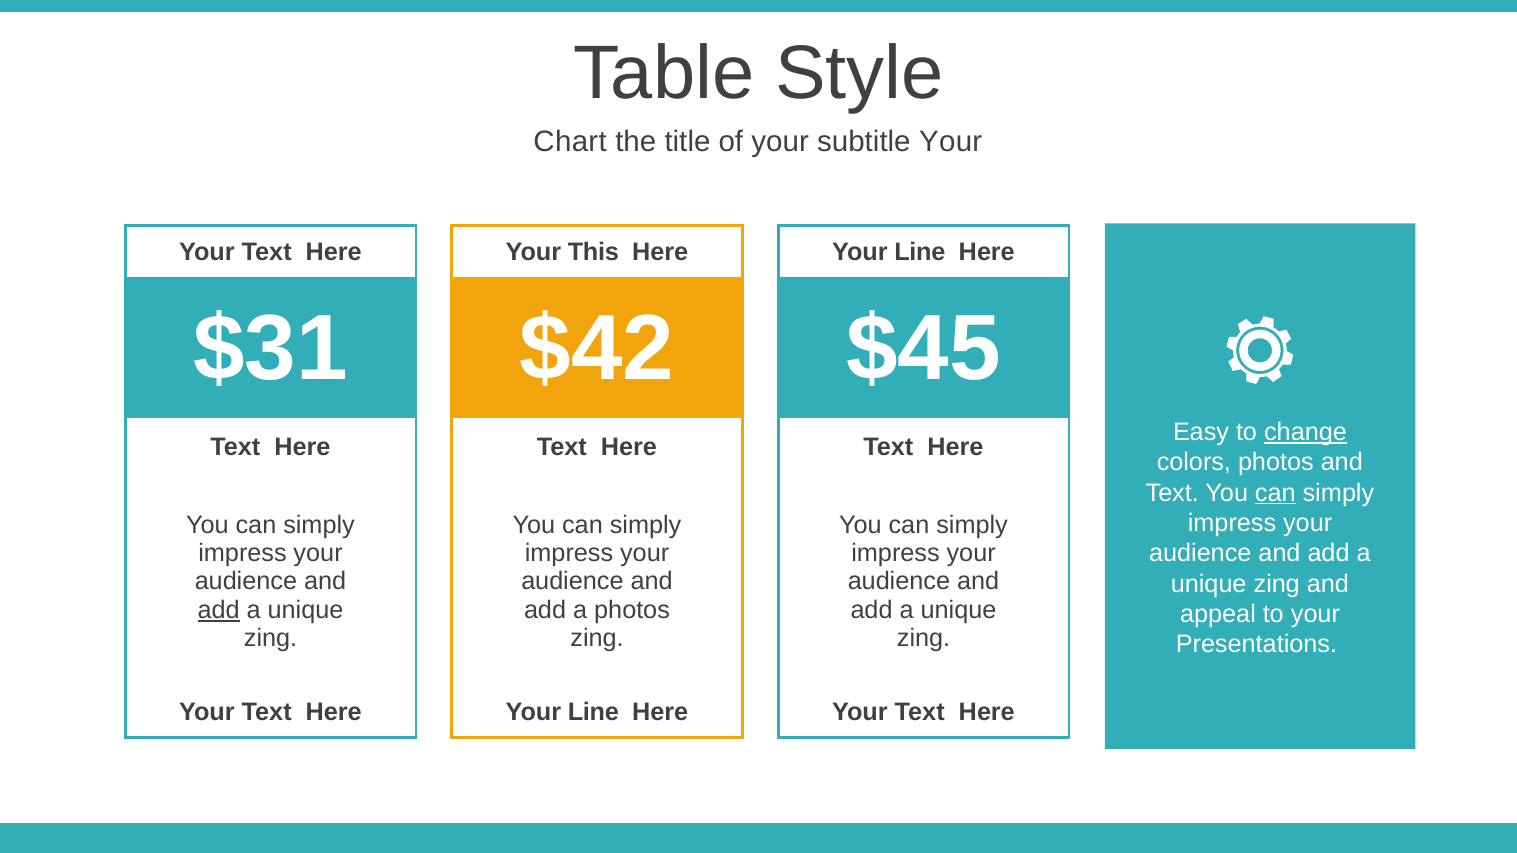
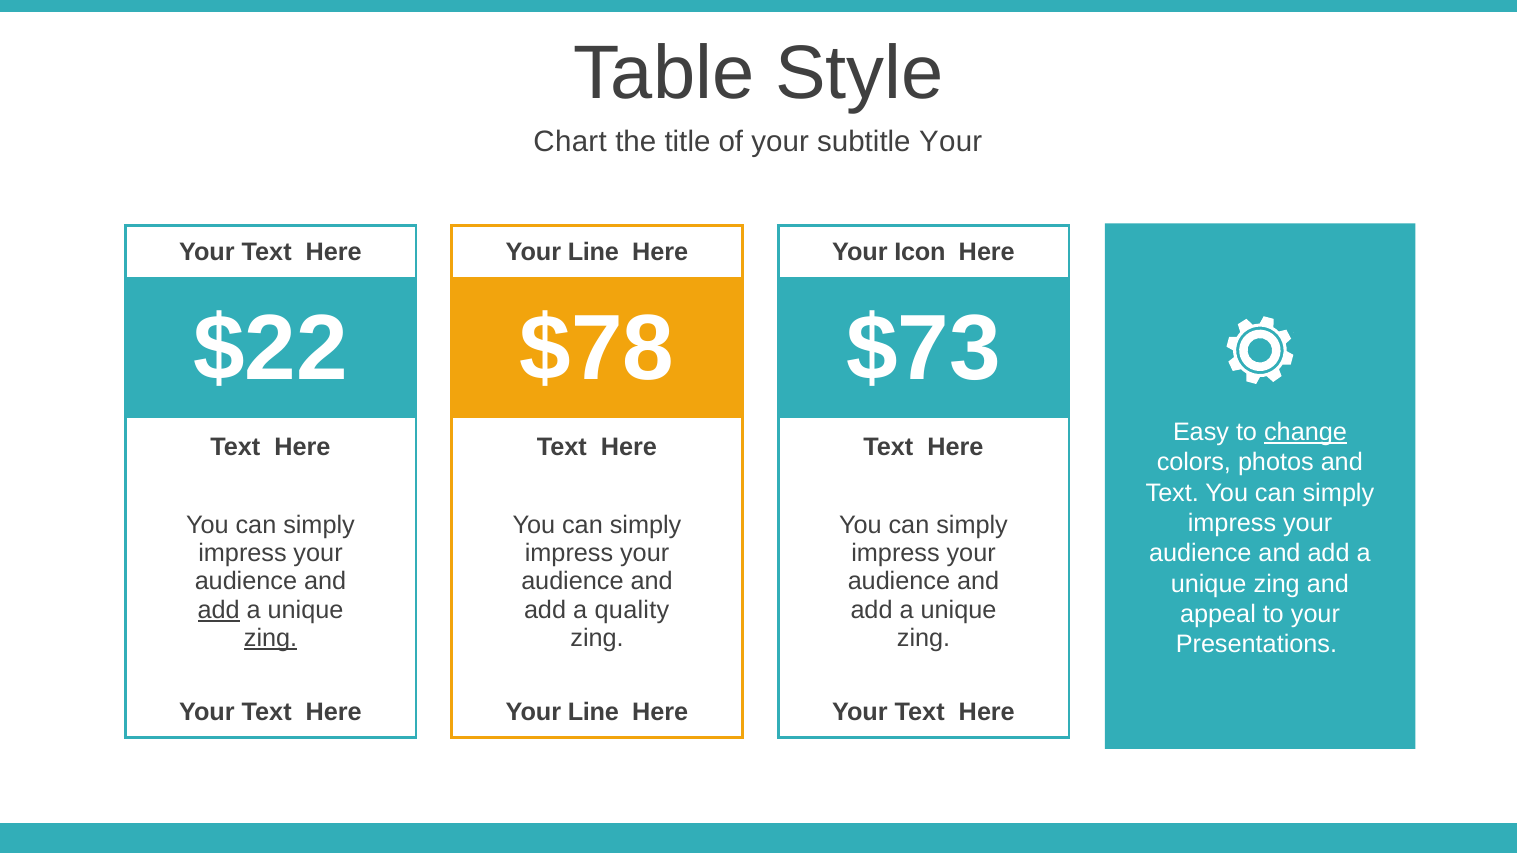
This: This -> Line (593, 252)
Line: Line -> Icon (920, 252)
$31: $31 -> $22 (271, 349)
$42: $42 -> $78 (597, 349)
$45: $45 -> $73 (924, 349)
can underline: present -> none (1275, 493)
a photos: photos -> quality (632, 610)
zing underline: none -> present (271, 638)
